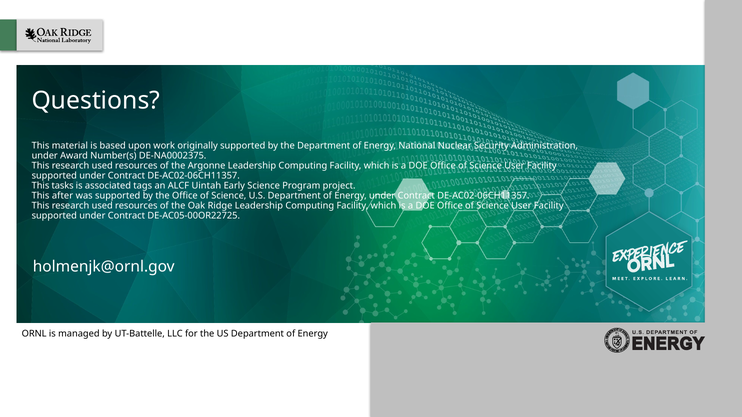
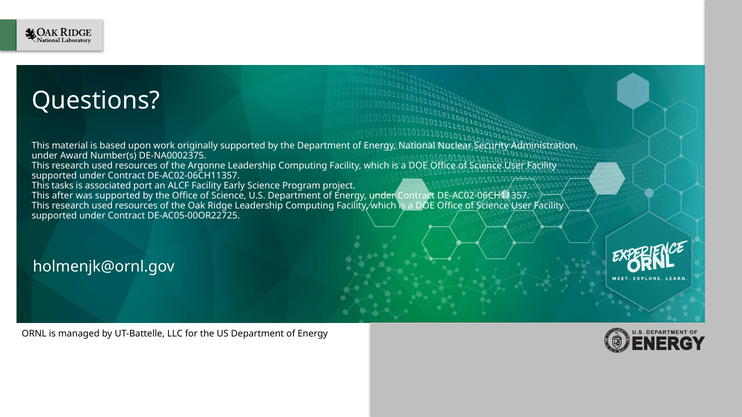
tags: tags -> port (143, 186)
ALCF Uintah: Uintah -> Facility (206, 186)
